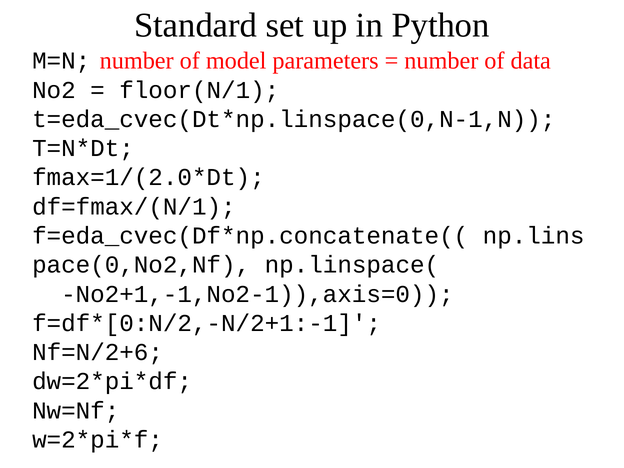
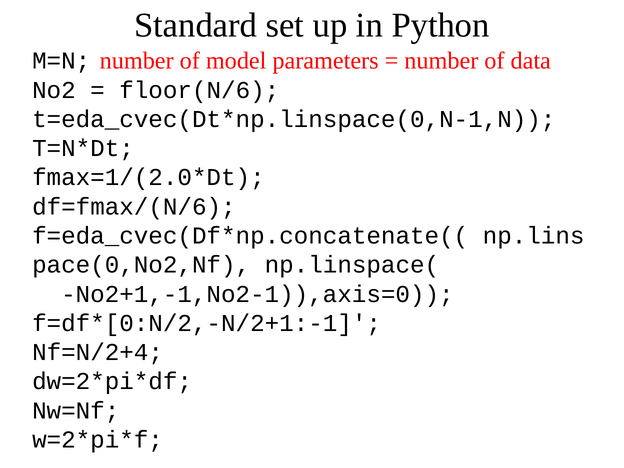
floor(N/1: floor(N/1 -> floor(N/6 (199, 90)
df=fmax/(N/1: df=fmax/(N/1 -> df=fmax/(N/6 (134, 207)
Nf=N/2+6: Nf=N/2+6 -> Nf=N/2+4 (98, 352)
